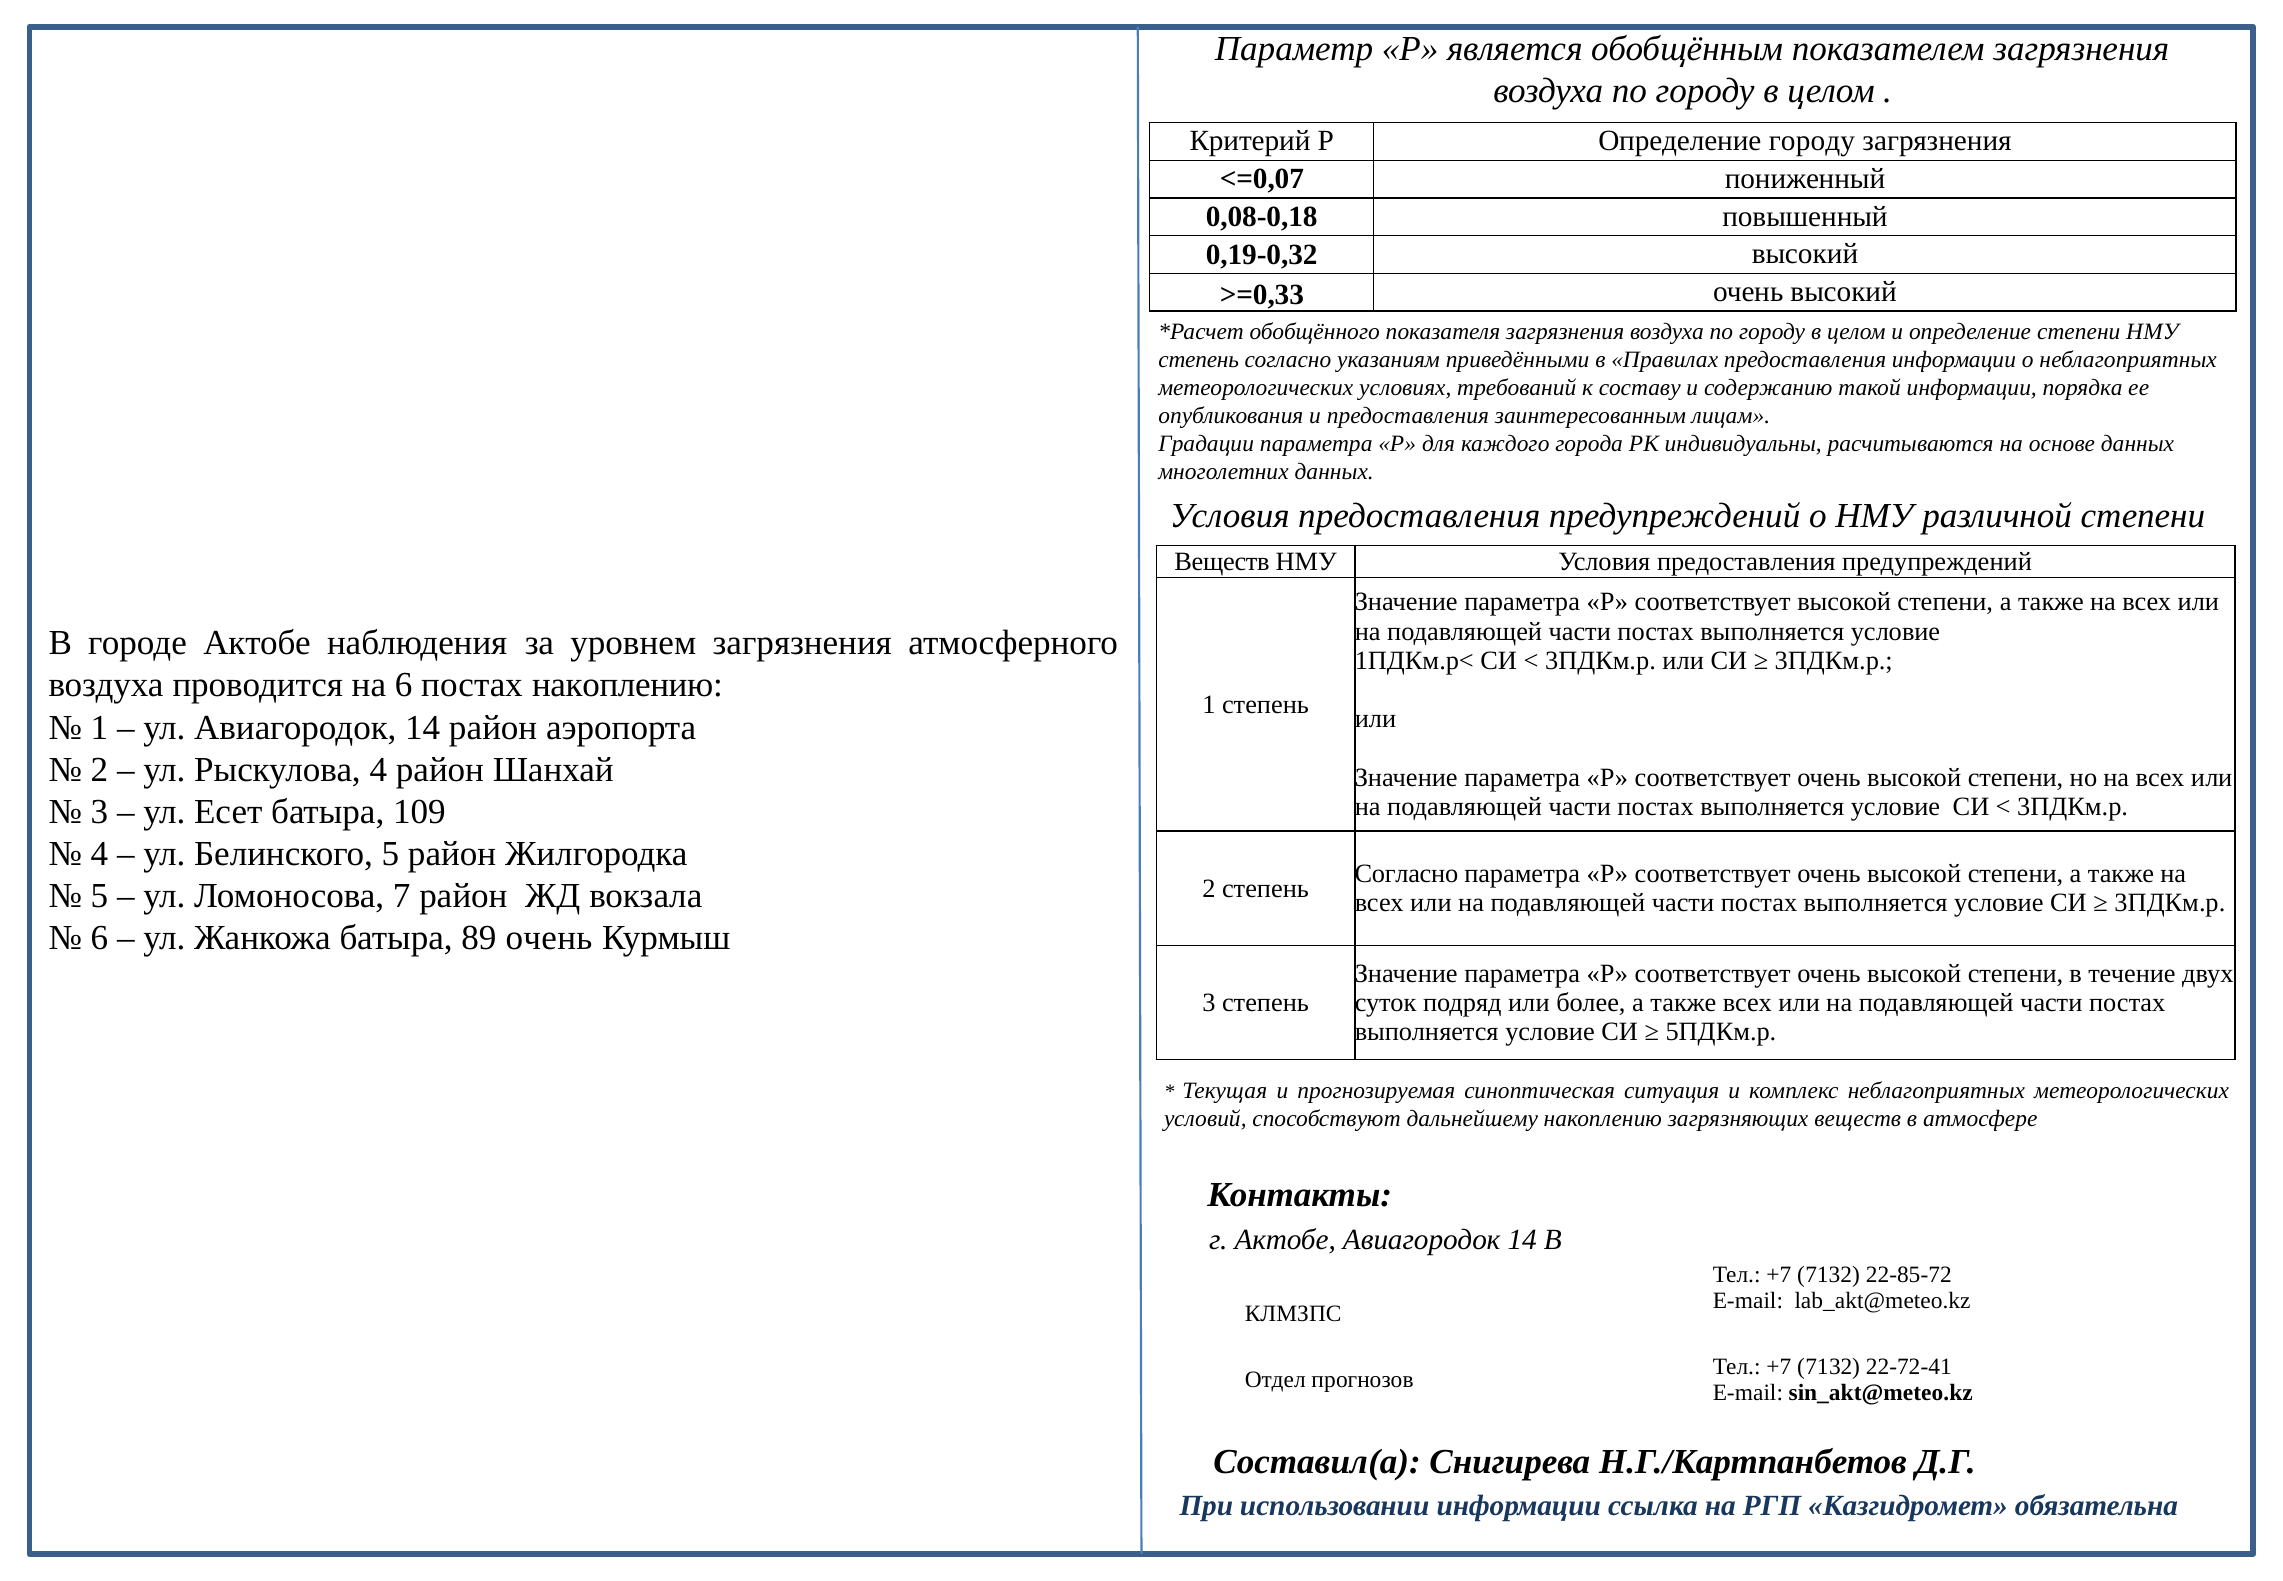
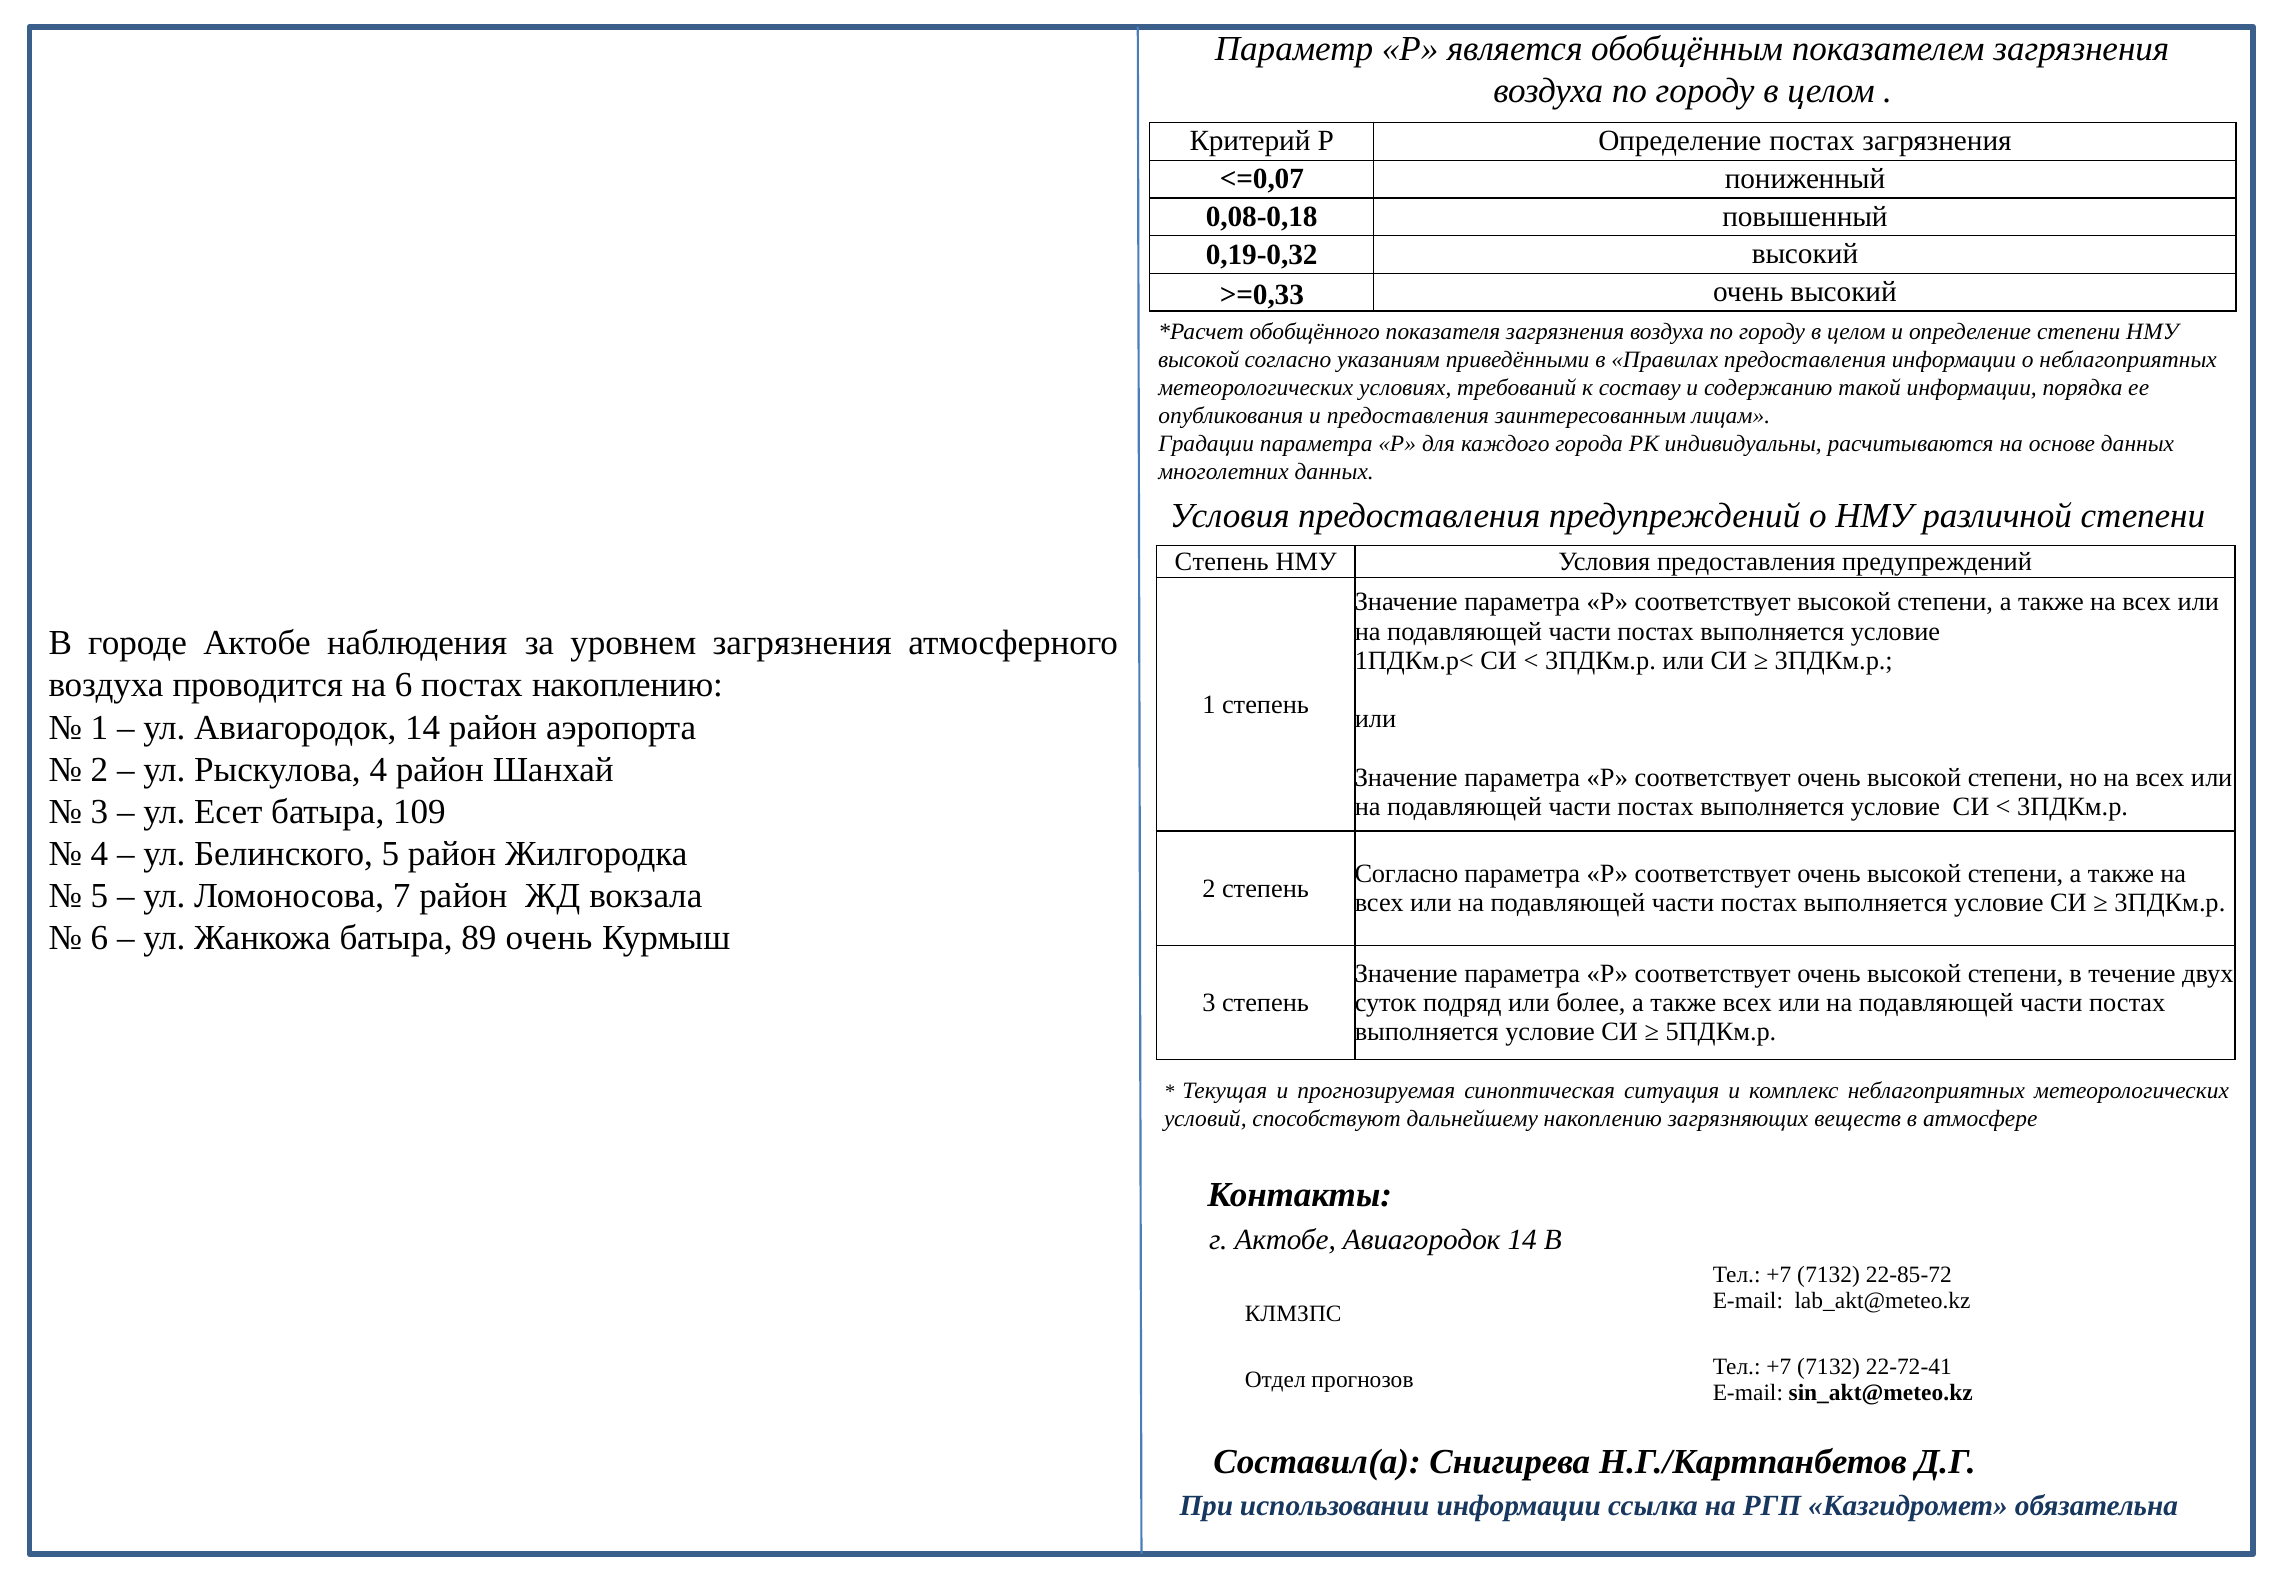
Определение городу: городу -> постах (1812, 141)
степень: степень -> высокой (1199, 359)
Веществ: Веществ -> Степень (1222, 561)
